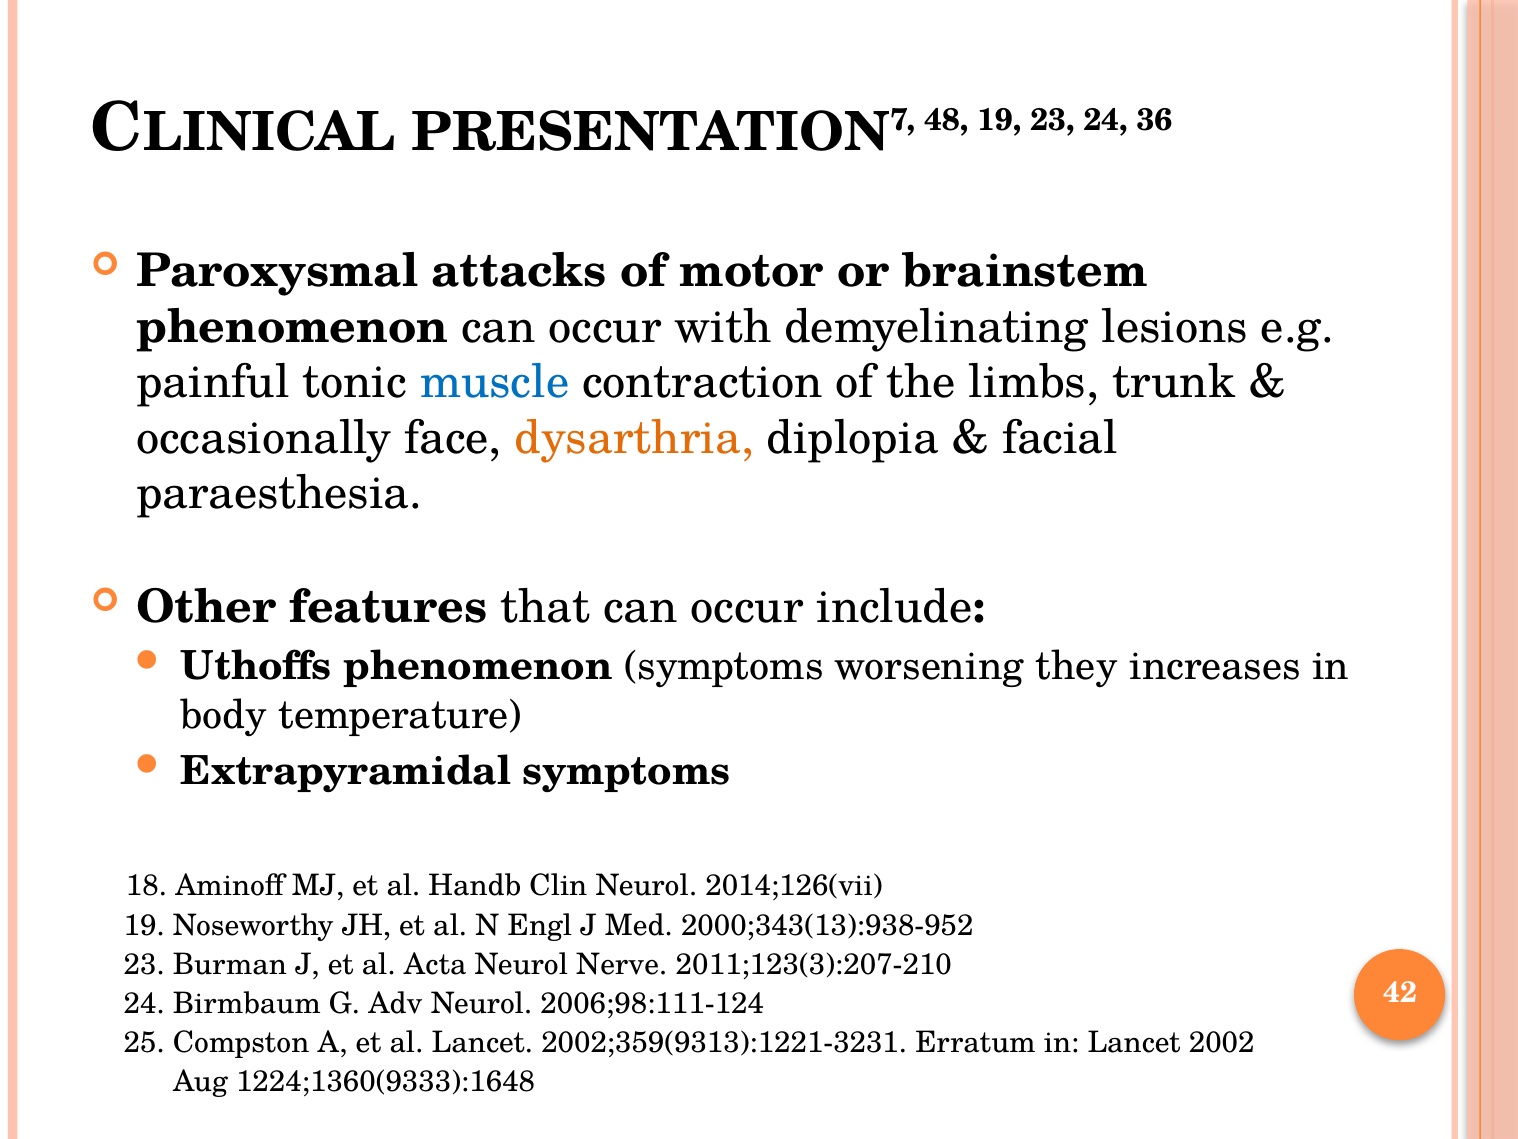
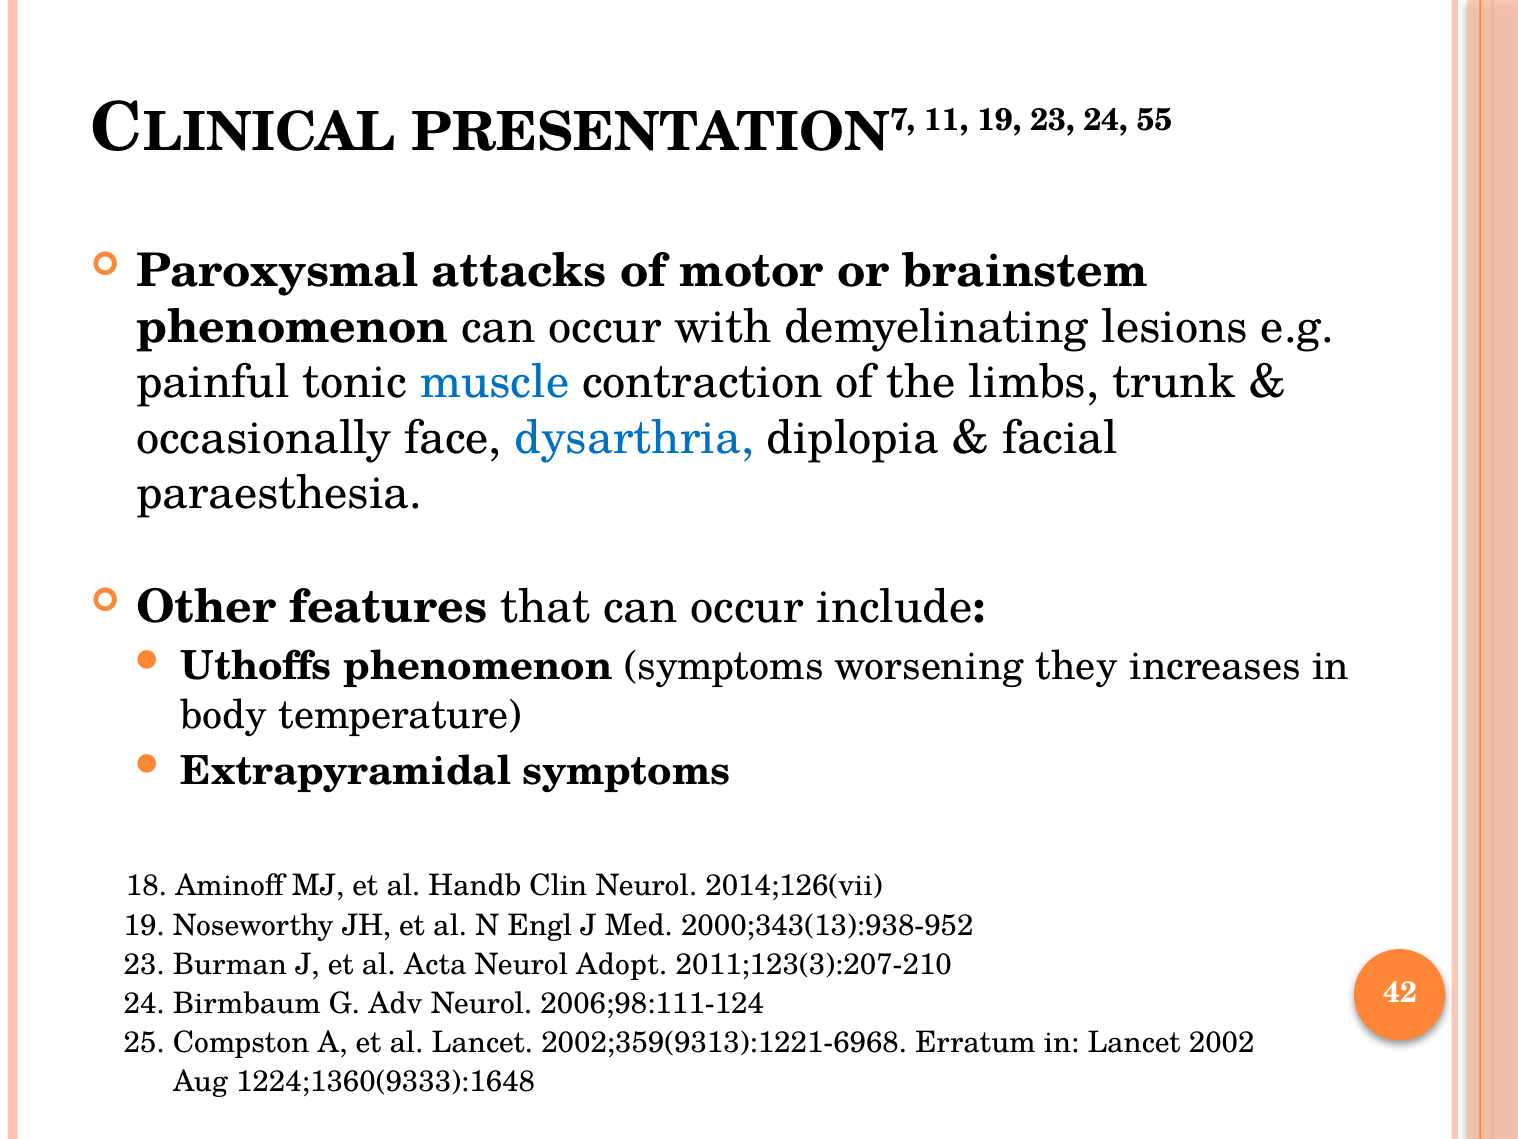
48: 48 -> 11 (946, 120)
36: 36 -> 55 (1155, 120)
dysarthria colour: orange -> blue (634, 438)
Nerve: Nerve -> Adopt (622, 964)
2002;359(9313):1221-3231: 2002;359(9313):1221-3231 -> 2002;359(9313):1221-6968 (724, 1042)
